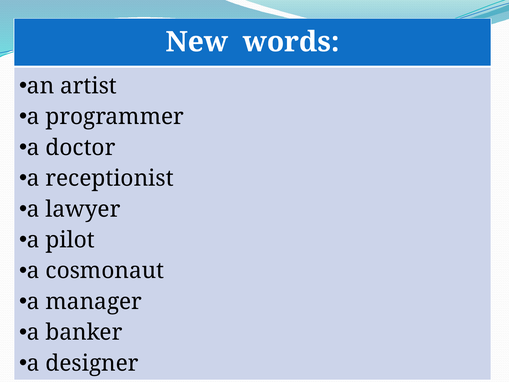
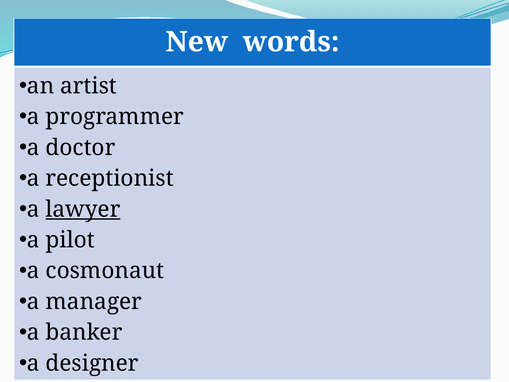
lawyer underline: none -> present (83, 209)
